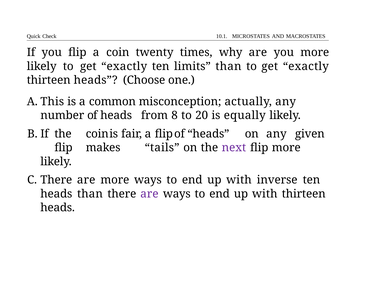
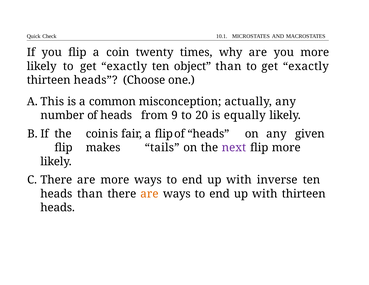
limits: limits -> object (193, 66)
8: 8 -> 9 (175, 115)
are colour: purple -> orange (149, 194)
